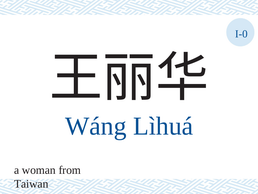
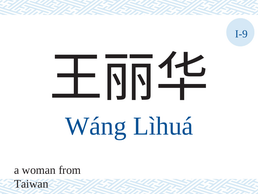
I-0: I-0 -> I-9 (241, 34)
